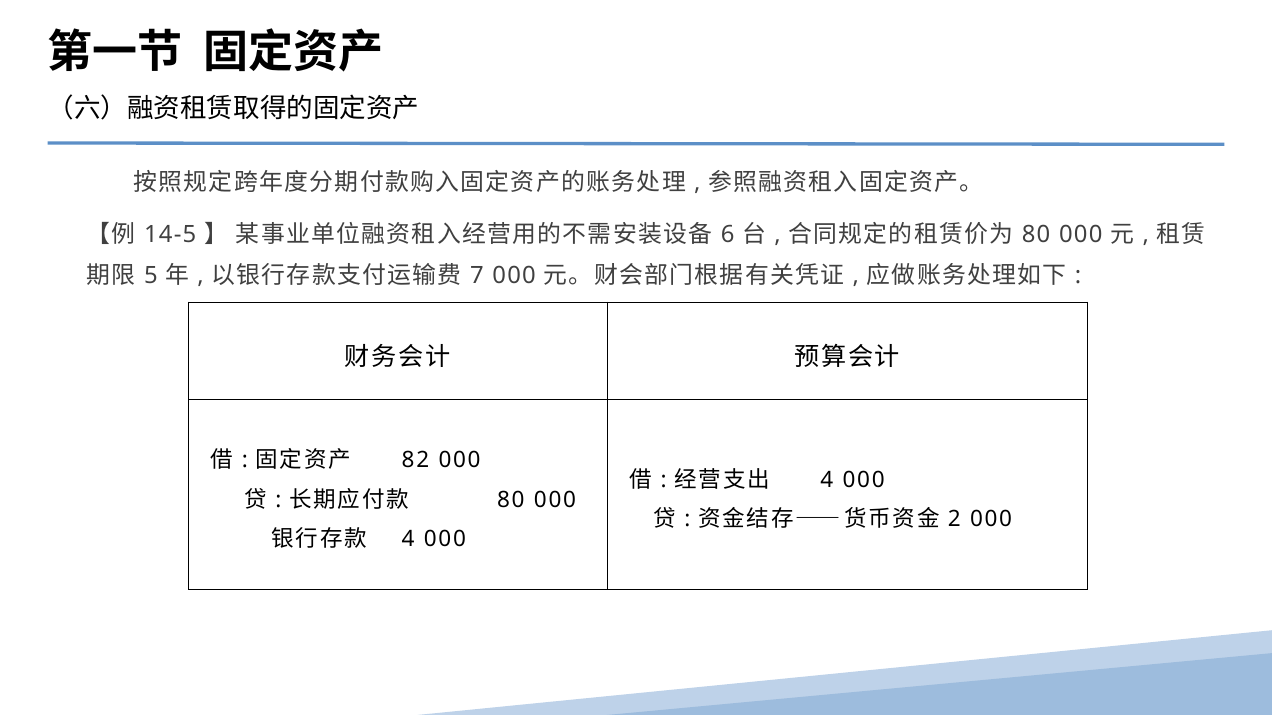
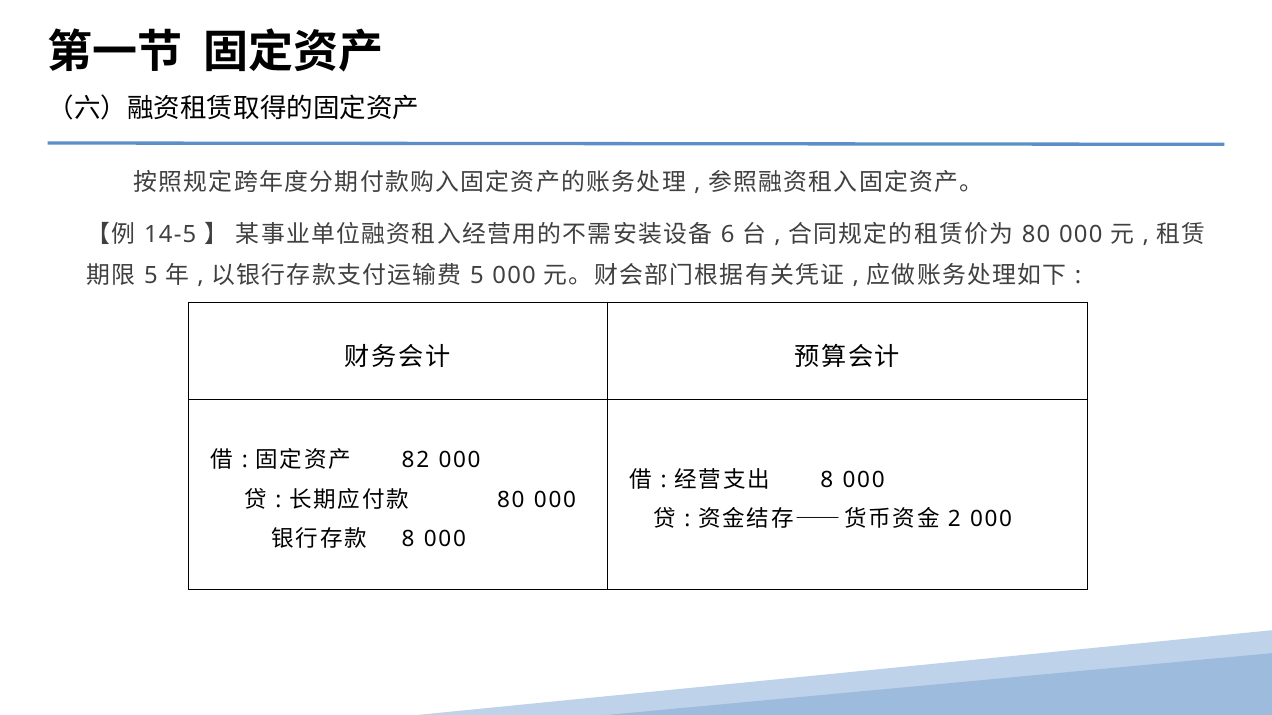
7: 7 -> 5 (477, 276)
4: 4 -> 8 (827, 480)
4: 4 -> 8 (408, 540)
